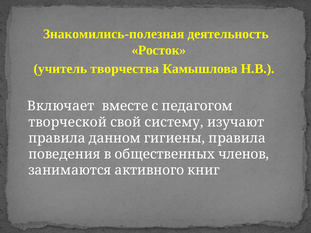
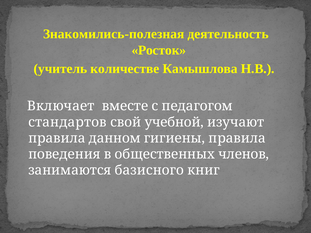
творчества: творчества -> количестве (125, 69)
творческой: творческой -> стандартов (68, 122)
систему: систему -> учебной (174, 122)
активного: активного -> базисного (149, 170)
